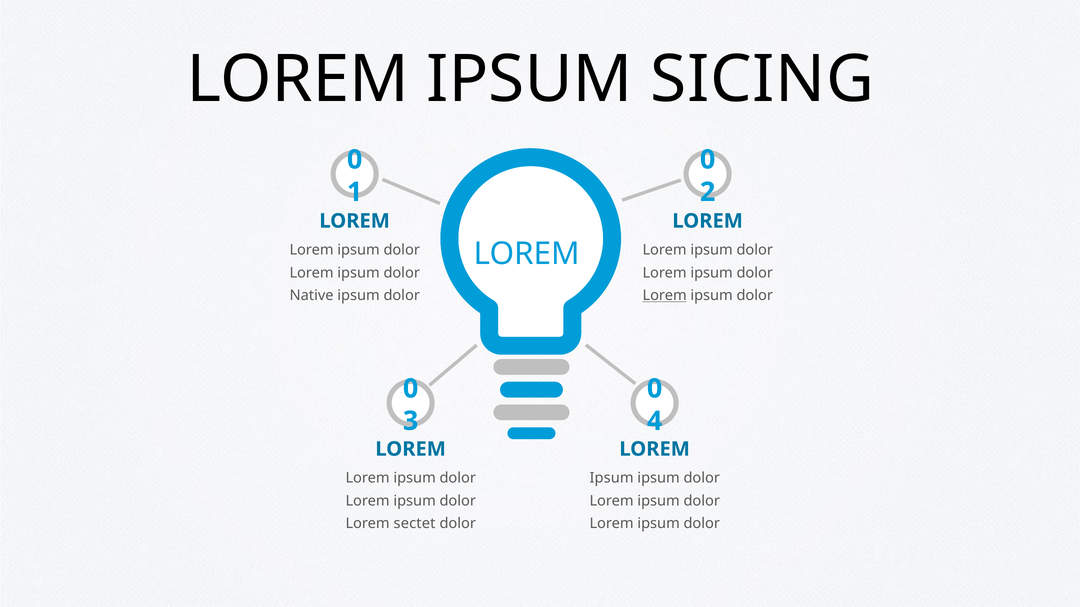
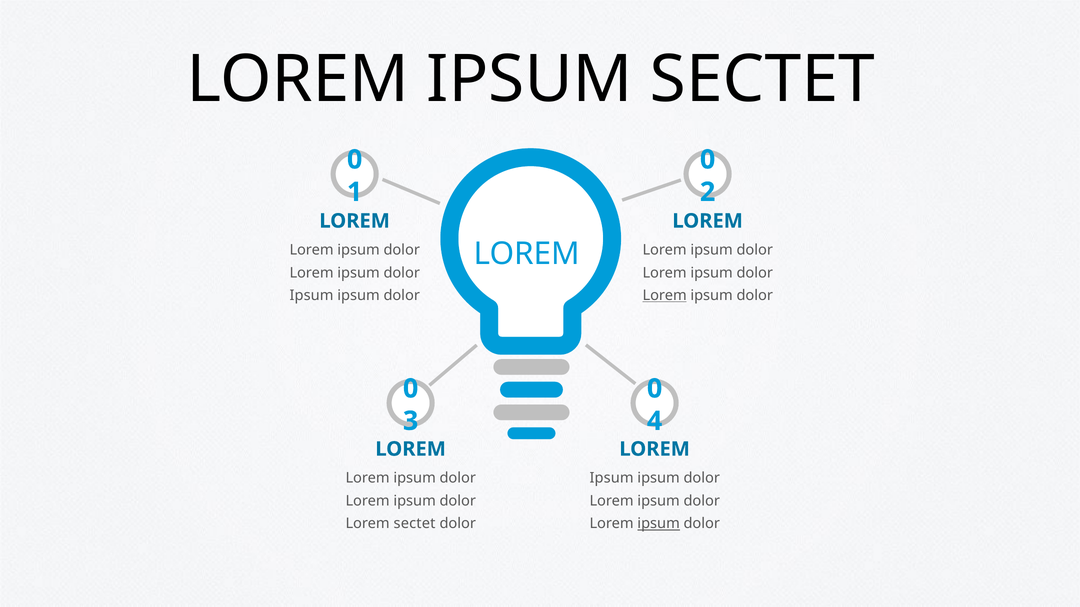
IPSUM SICING: SICING -> SECTET (762, 80)
Native: Native -> Ipsum (312, 296)
ipsum underline: none -> present (659, 524)
